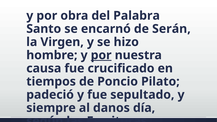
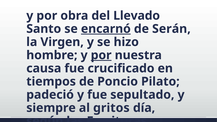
Palabra: Palabra -> Llevado (137, 16)
encarnó underline: none -> present (106, 29)
danos: danos -> gritos (111, 108)
